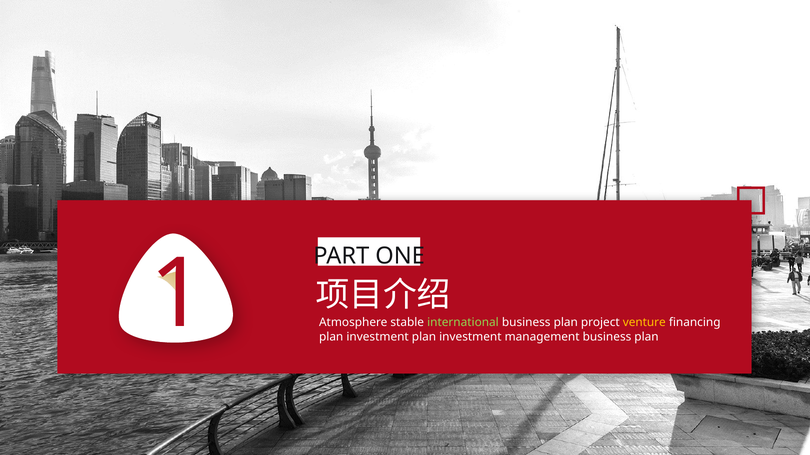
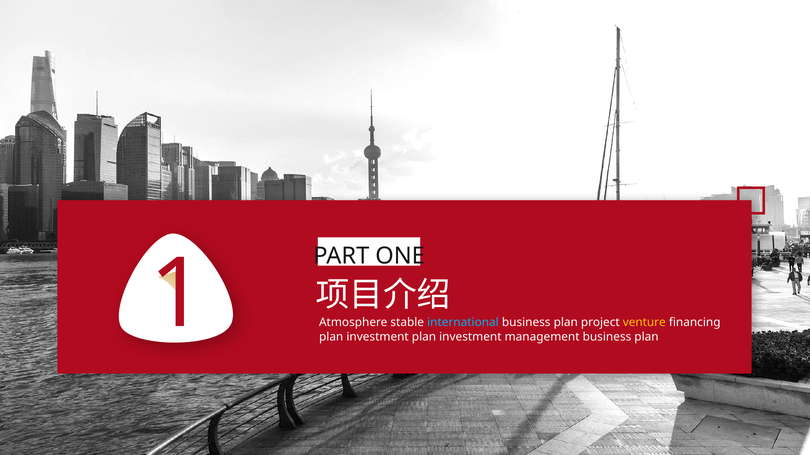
international colour: light green -> light blue (463, 323)
